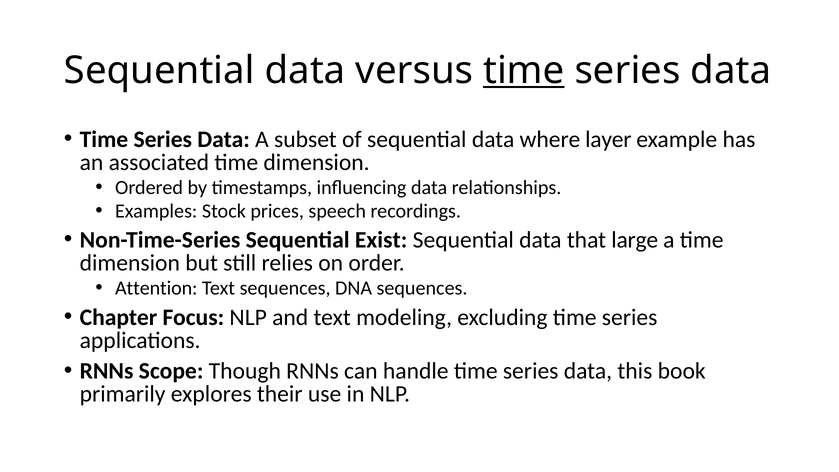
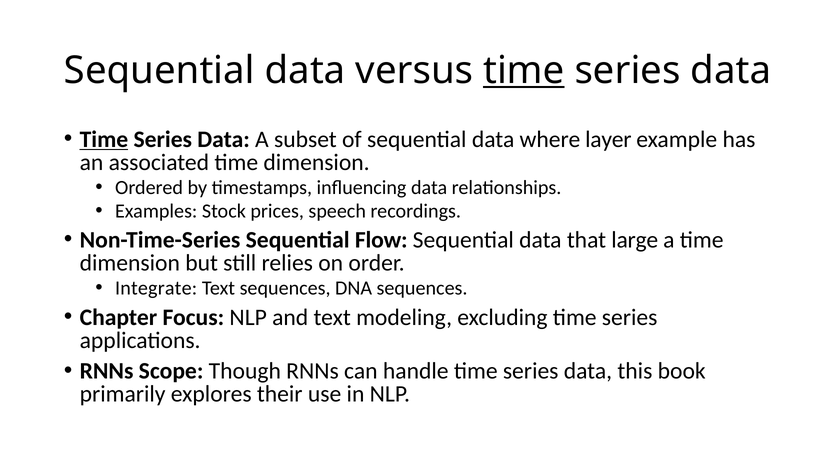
Time underline: none -> present (104, 139)
Exist: Exist -> Flow (381, 240)
Attention: Attention -> Integrate (156, 288)
